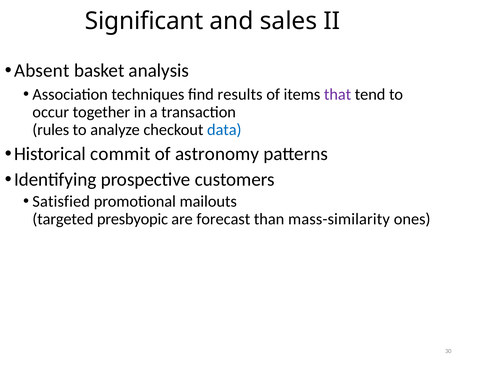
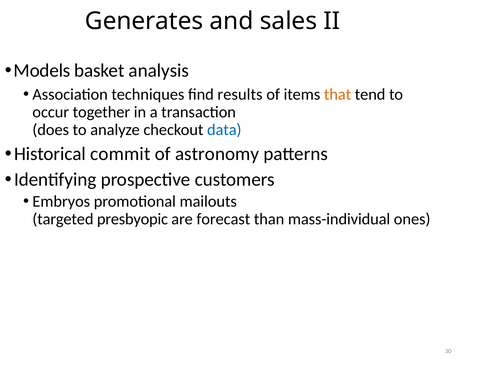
Significant: Significant -> Generates (144, 21)
Absent: Absent -> Models (42, 70)
that colour: purple -> orange (338, 94)
rules: rules -> does (51, 130)
Satisfied: Satisfied -> Embryos (61, 201)
mass-similarity: mass-similarity -> mass-individual (339, 219)
